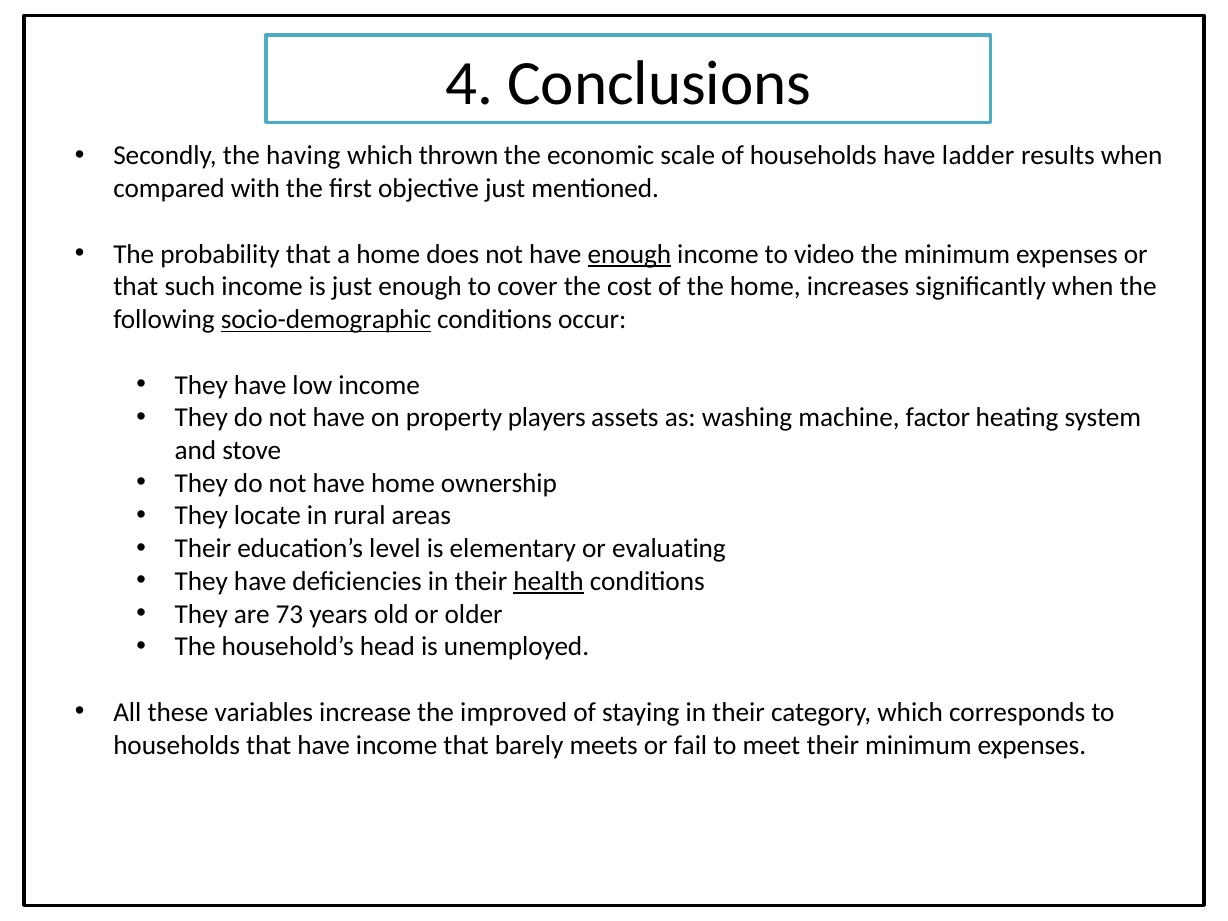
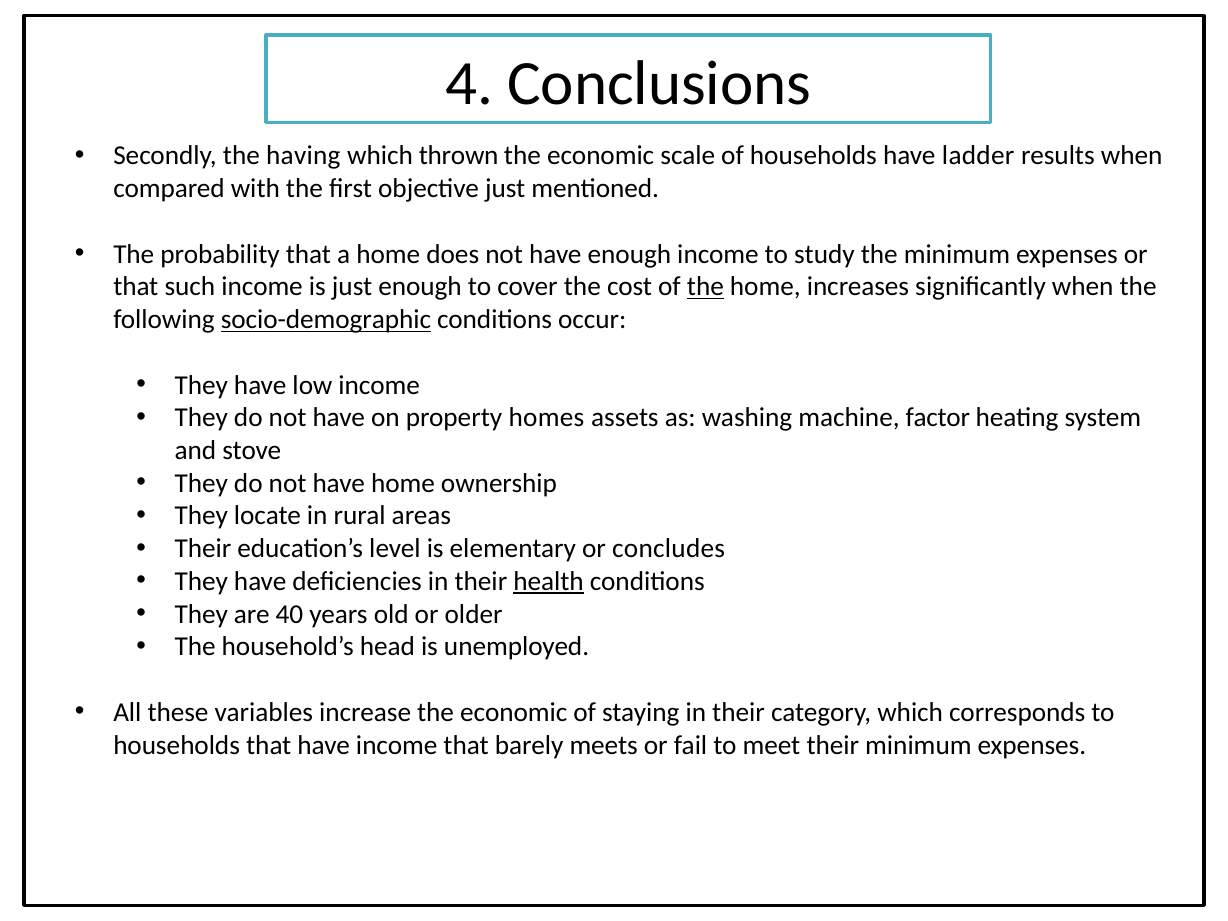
enough underline: present -> none (629, 254)
video: video -> study (824, 254)
the underline: none -> present (705, 287)
players: players -> homes (547, 418)
evaluating: evaluating -> concludes (669, 549)
73: 73 -> 40 (289, 614)
increase the improved: improved -> economic (514, 712)
